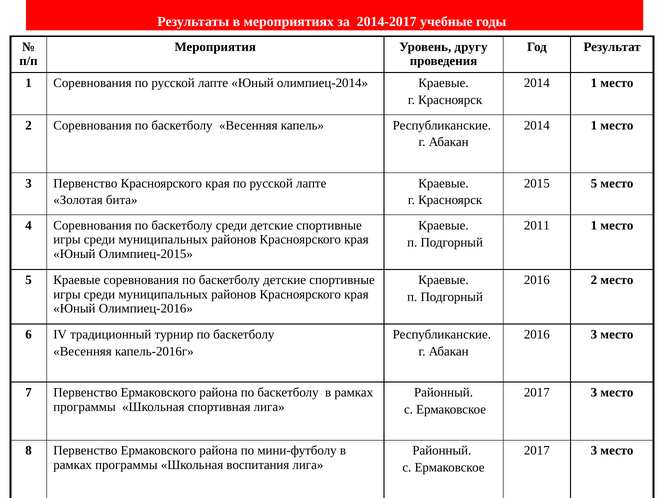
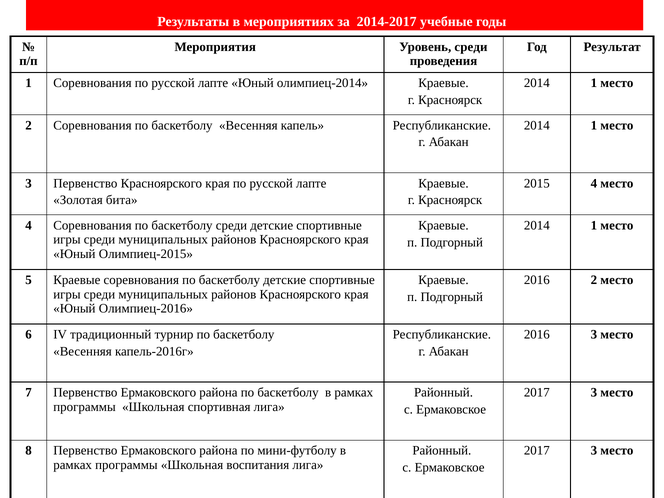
Уровень другу: другу -> среди (471, 47)
2015 5: 5 -> 4 (594, 183)
2011: 2011 -> 2014 (537, 225)
